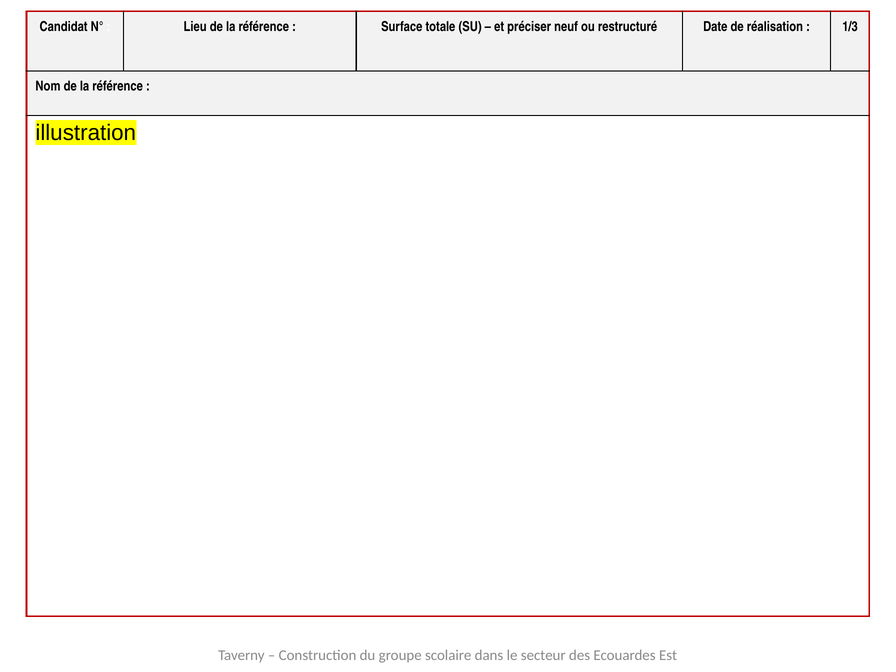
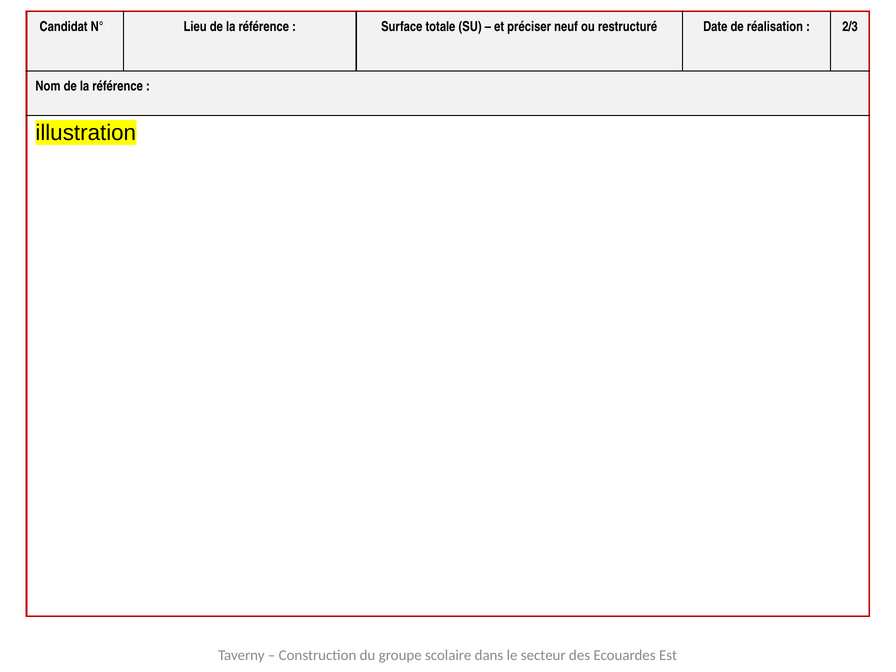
1/3: 1/3 -> 2/3 (850, 27)
